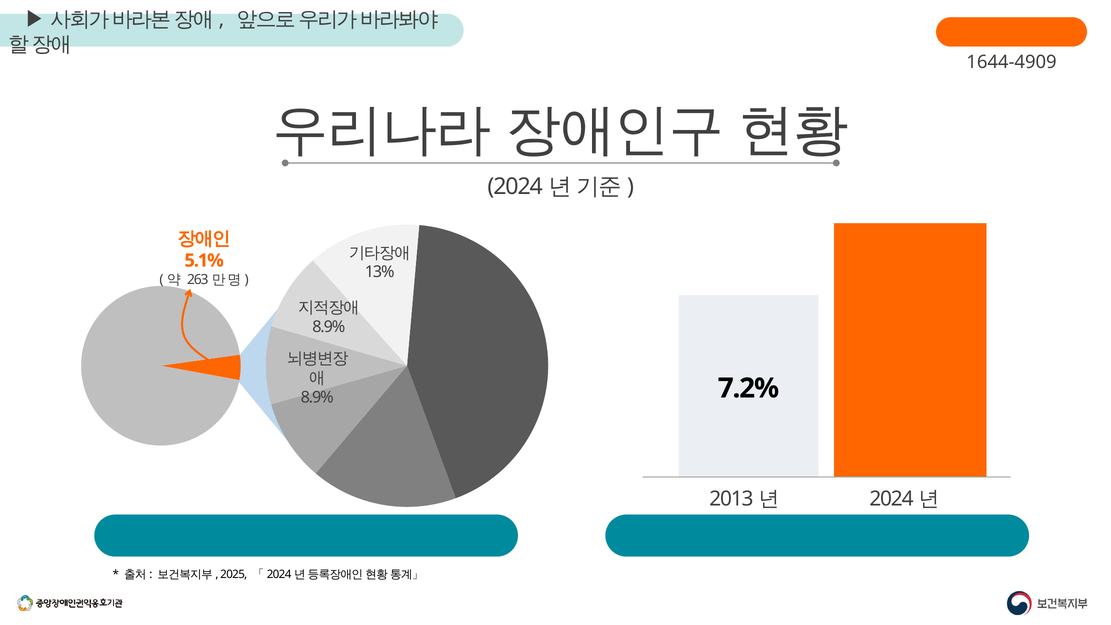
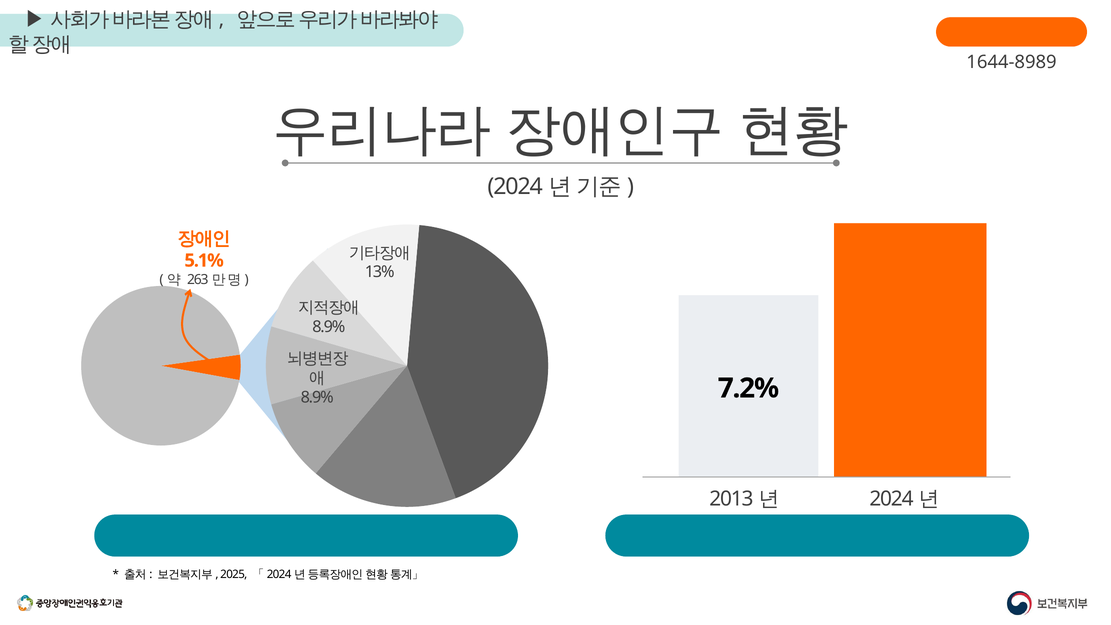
1644-4909: 1644-4909 -> 1644-8989 (1012, 62)
